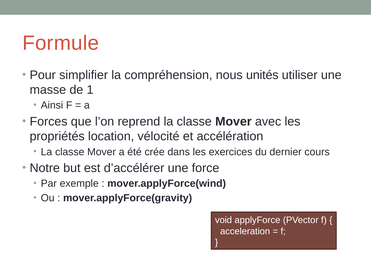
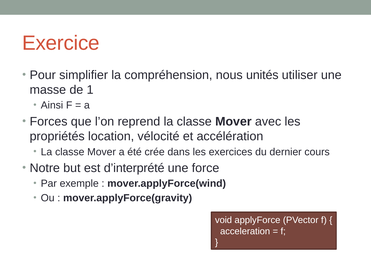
Formule: Formule -> Exercice (61, 43)
d’accélérer: d’accélérer -> d’interprété (134, 168)
